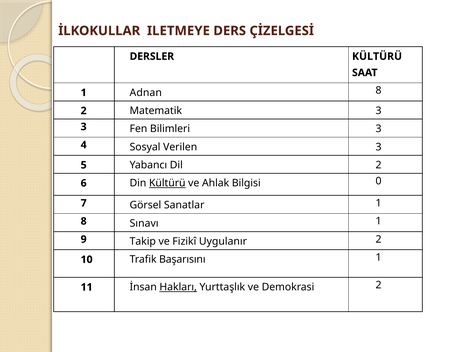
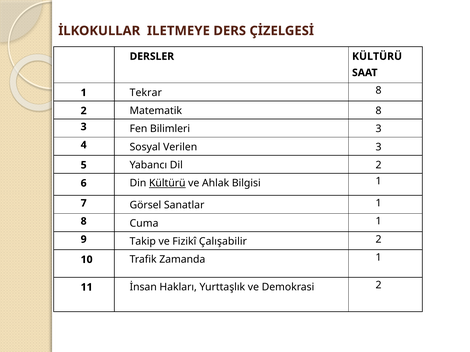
Adnan: Adnan -> Tekrar (146, 93)
Matematik 3: 3 -> 8 (379, 111)
Bilgisi 0: 0 -> 1 (379, 181)
Sınavı: Sınavı -> Cuma (144, 224)
Uygulanır: Uygulanır -> Çalışabilir (223, 242)
Başarısını: Başarısını -> Zamanda (182, 260)
Hakları underline: present -> none (178, 288)
